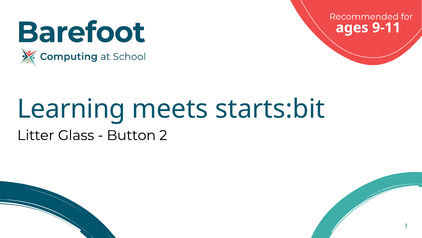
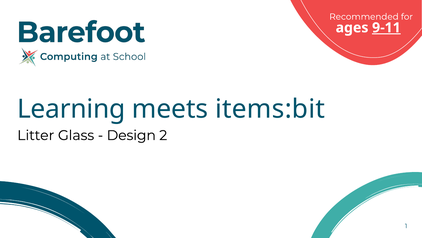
9-11 underline: none -> present (386, 28)
starts:bit: starts:bit -> items:bit (270, 109)
Button: Button -> Design (131, 135)
